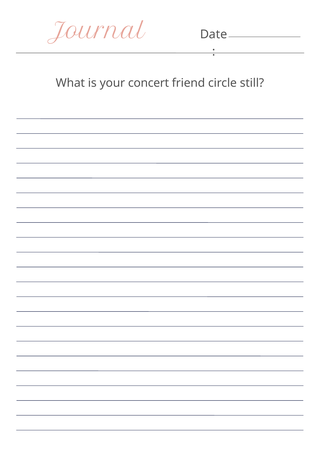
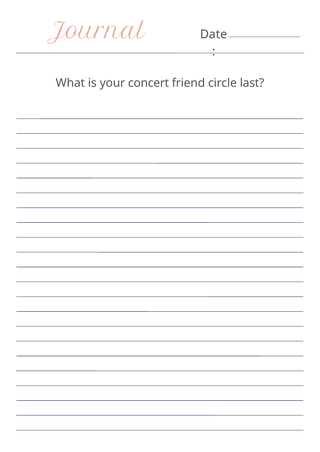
still: still -> last (252, 83)
